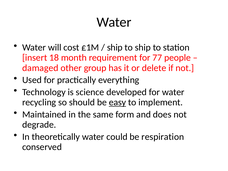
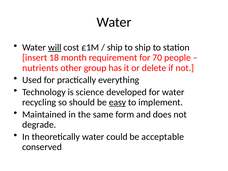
will underline: none -> present (55, 47)
77: 77 -> 70 (157, 58)
damaged: damaged -> nutrients (40, 68)
respiration: respiration -> acceptable (163, 137)
